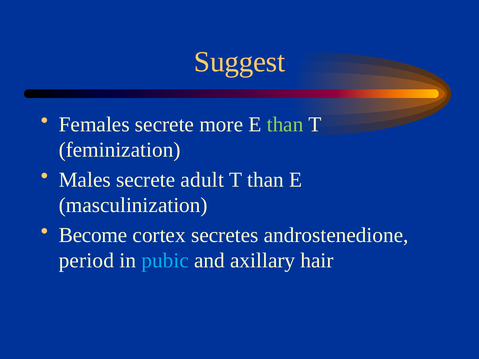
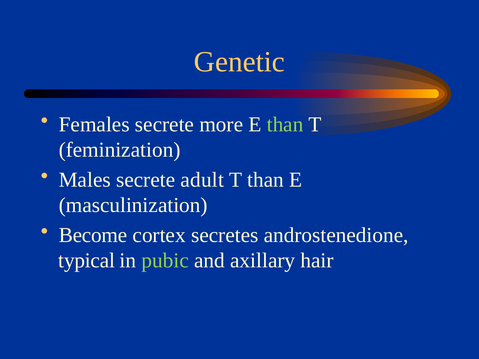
Suggest: Suggest -> Genetic (239, 62)
period: period -> typical (87, 261)
pubic colour: light blue -> light green (165, 261)
